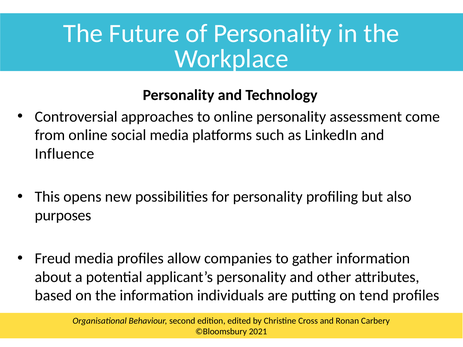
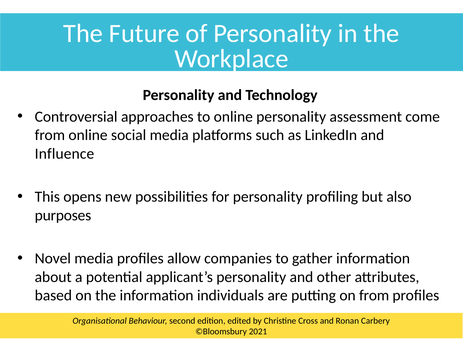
Freud: Freud -> Novel (53, 259)
on tend: tend -> from (374, 296)
